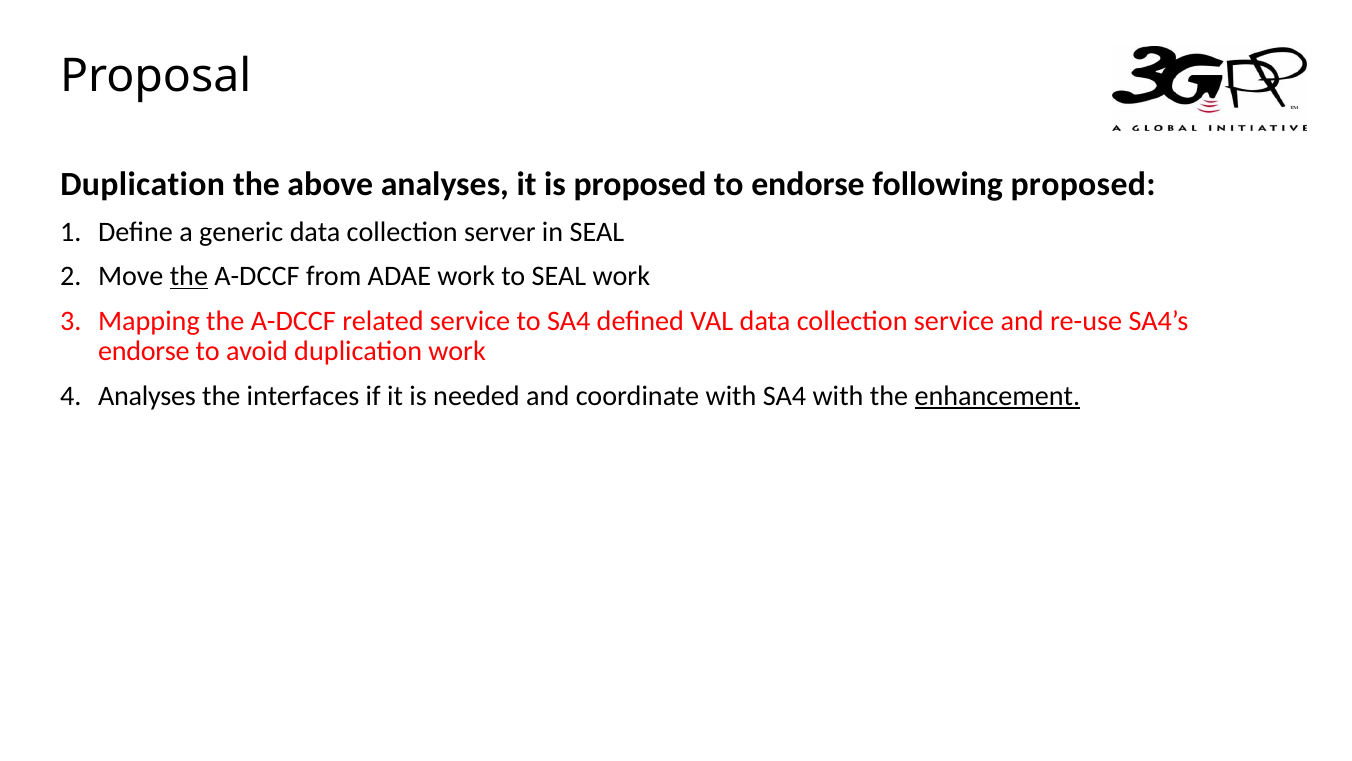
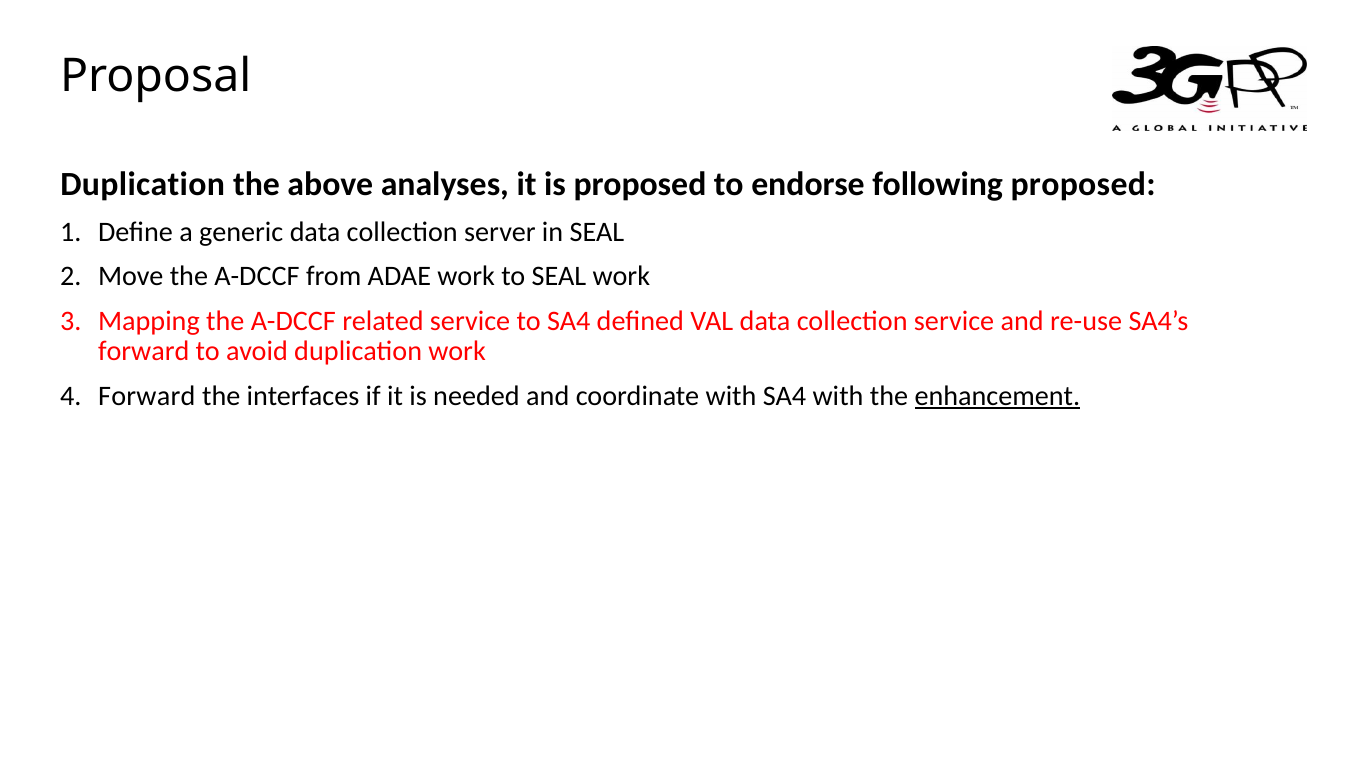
the underline: present -> none (189, 276)
endorse: endorse -> forward (144, 351)
Analyses: Analyses -> Forward (147, 396)
